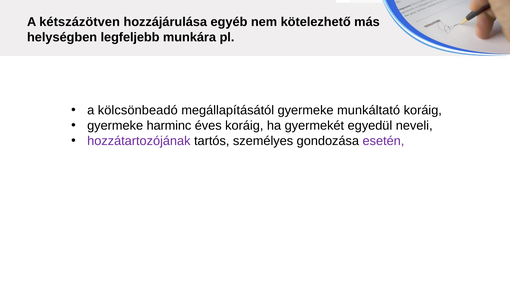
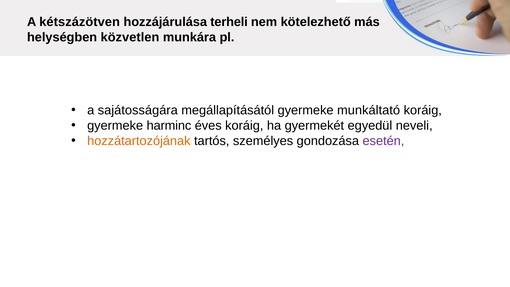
egyéb: egyéb -> terheli (229, 22)
legfeljebb: legfeljebb -> közvetlen (130, 37)
kölcsönbeadó: kölcsönbeadó -> sajátosságára (138, 110)
hozzátartozójának colour: purple -> orange (139, 141)
